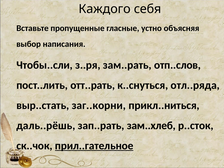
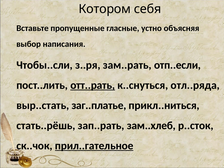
Каждого: Каждого -> Котором (105, 9)
отп..слов: отп..слов -> отп..если (177, 65)
отт..рать underline: none -> present (93, 85)
заг..корни: заг..корни -> заг..платье (99, 105)
даль..рёшь: даль..рёшь -> стать..рёшь (46, 126)
